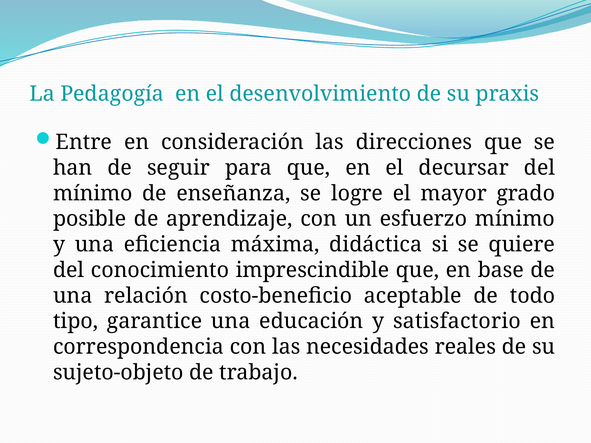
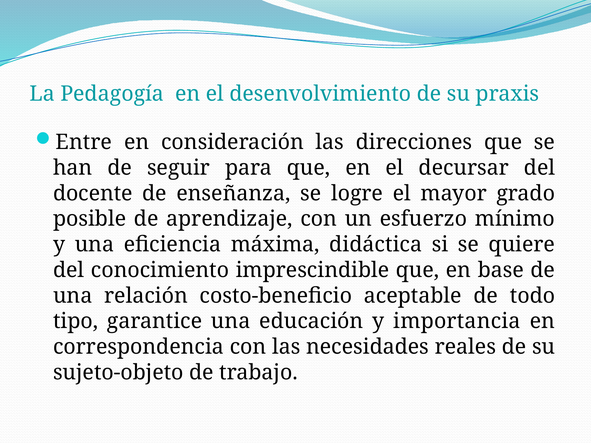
mínimo: mínimo -> docente (93, 193)
satisfactorio: satisfactorio -> importancia (457, 321)
